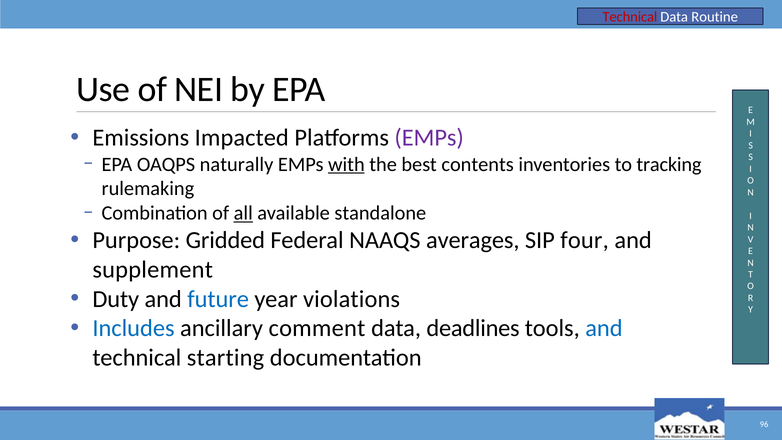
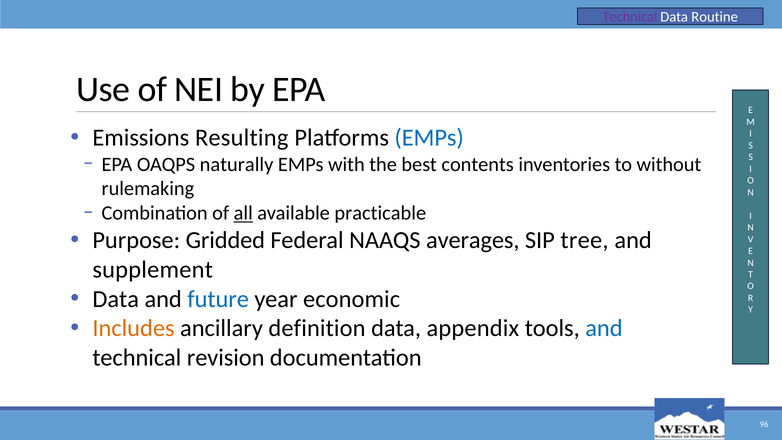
Technical colour: red -> purple (630, 17)
Impacted: Impacted -> Resulting (242, 138)
EMPs colour: purple -> blue (429, 138)
with underline: present -> none (346, 164)
tracking: tracking -> without (669, 164)
standalone: standalone -> practicable (380, 213)
four: four -> tree (585, 240)
Duty: Duty -> Data (116, 299)
violations: violations -> economic (352, 299)
Includes colour: blue -> orange (133, 328)
comment: comment -> definition (317, 328)
deadlines: deadlines -> appendix (473, 328)
starting: starting -> revision (226, 358)
